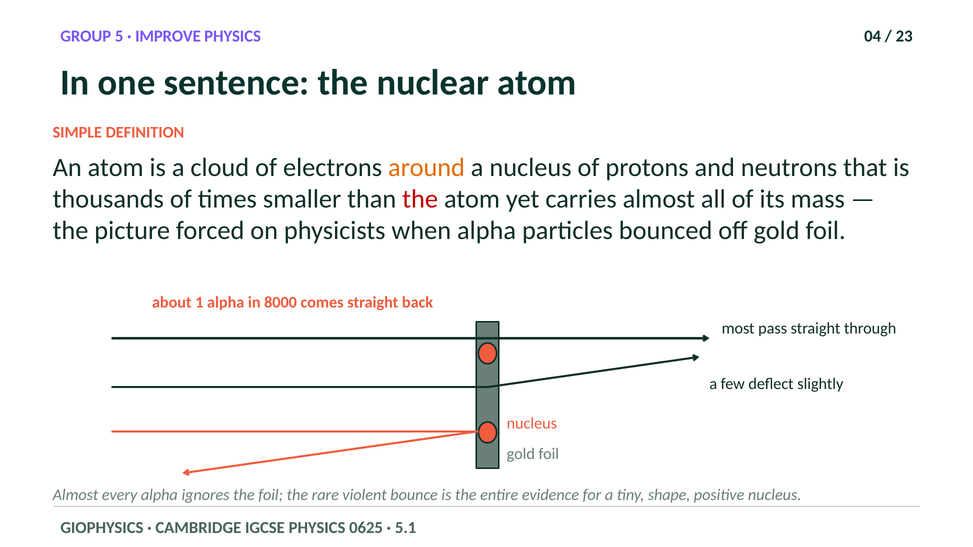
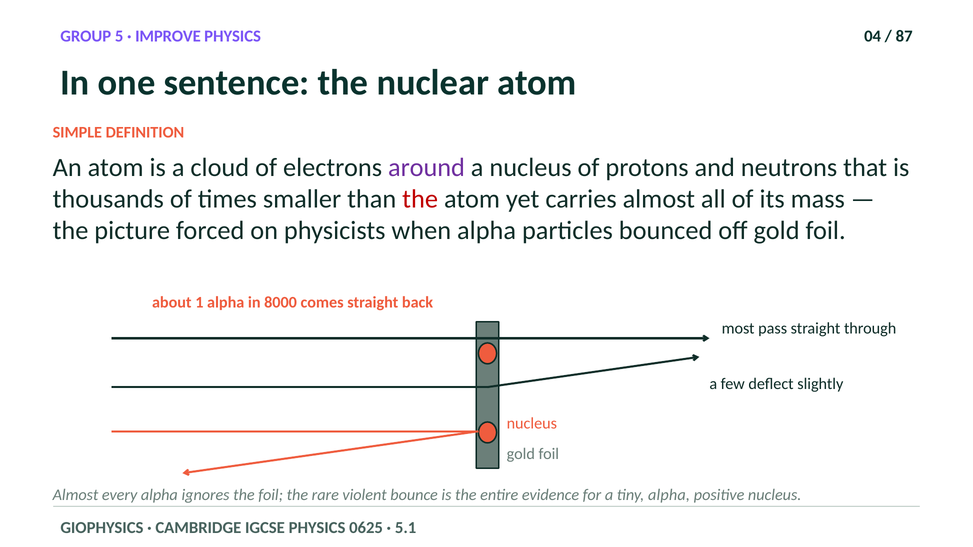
23: 23 -> 87 (904, 36)
around colour: orange -> purple (426, 168)
tiny shape: shape -> alpha (669, 495)
